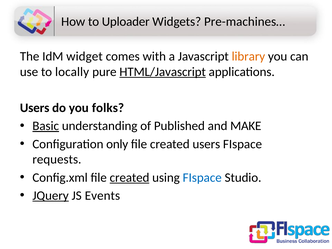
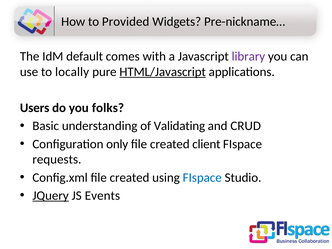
Uploader: Uploader -> Provided (126, 22)
Pre-machines…: Pre-machines… -> Pre-nickname… (245, 22)
widget: widget -> default (85, 56)
library colour: orange -> purple (248, 56)
Basic underline: present -> none (46, 126)
Published: Published -> Validating (179, 126)
MAKE: MAKE -> CRUD (246, 126)
created users: users -> client (206, 144)
created underline: present -> none (130, 178)
